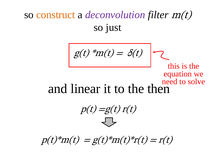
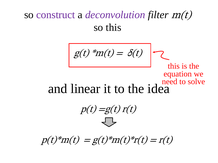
construct colour: orange -> purple (56, 15)
so just: just -> this (114, 27)
then: then -> idea (159, 89)
